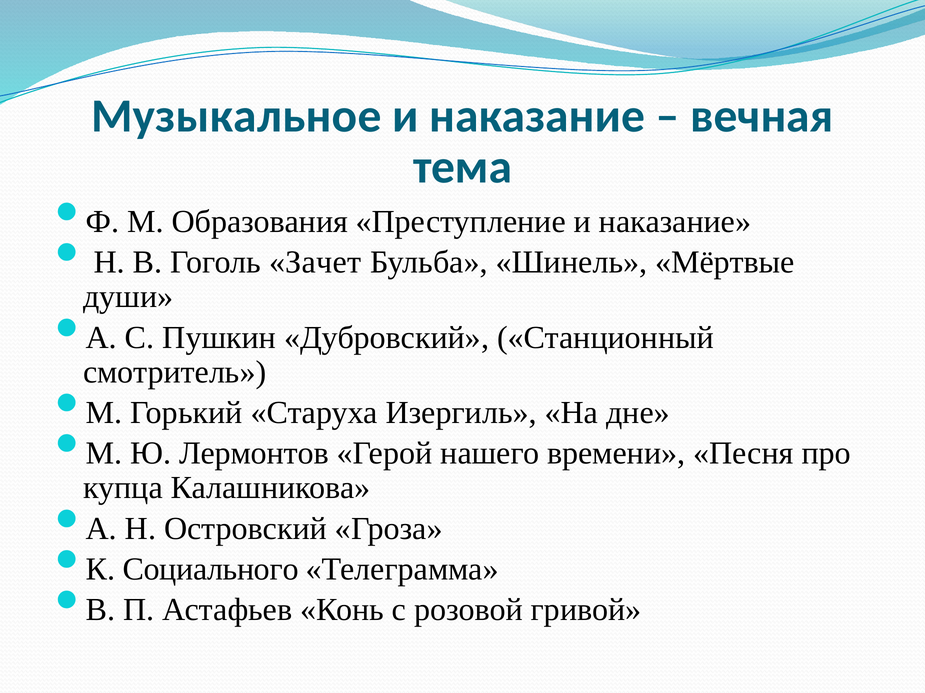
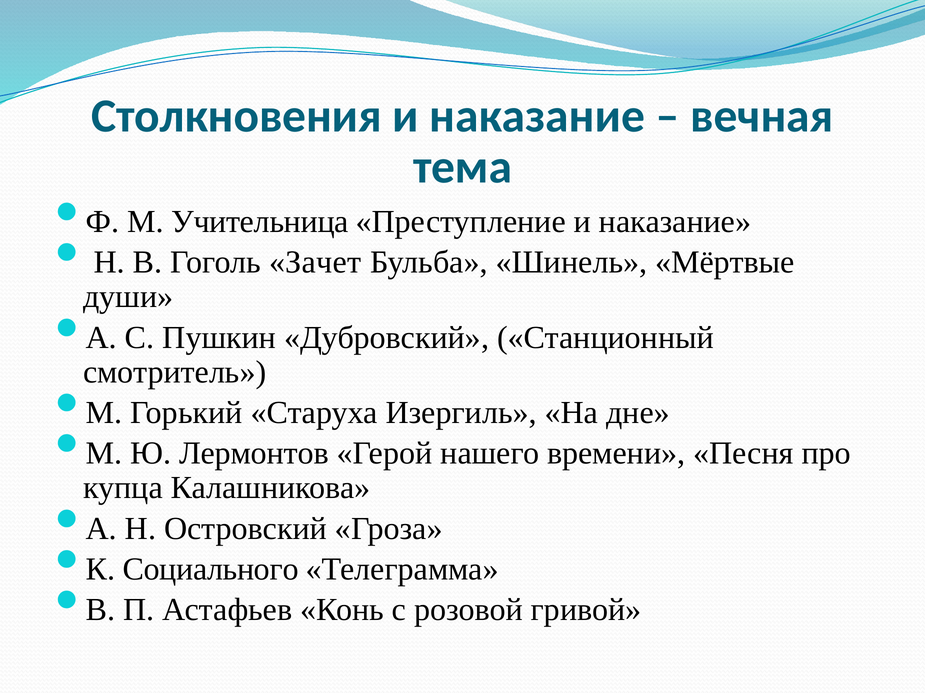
Музыкальное: Музыкальное -> Столкновения (236, 116)
Образования: Образования -> Учительница (260, 222)
